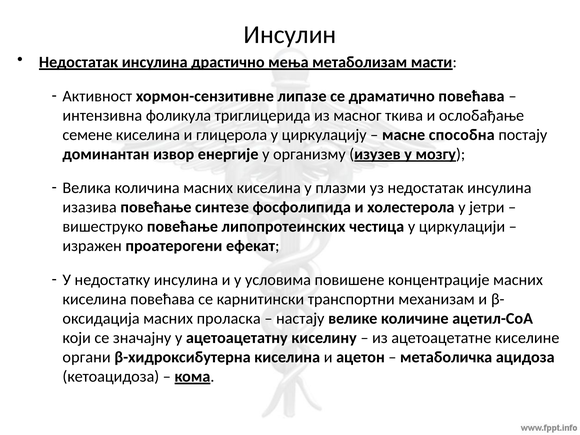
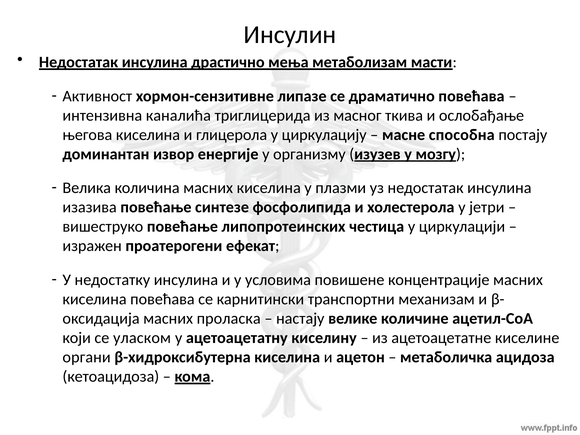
фоликула: фоликула -> каналића (178, 115)
семене: семене -> његова (87, 135)
значајну: значајну -> уласком (142, 338)
